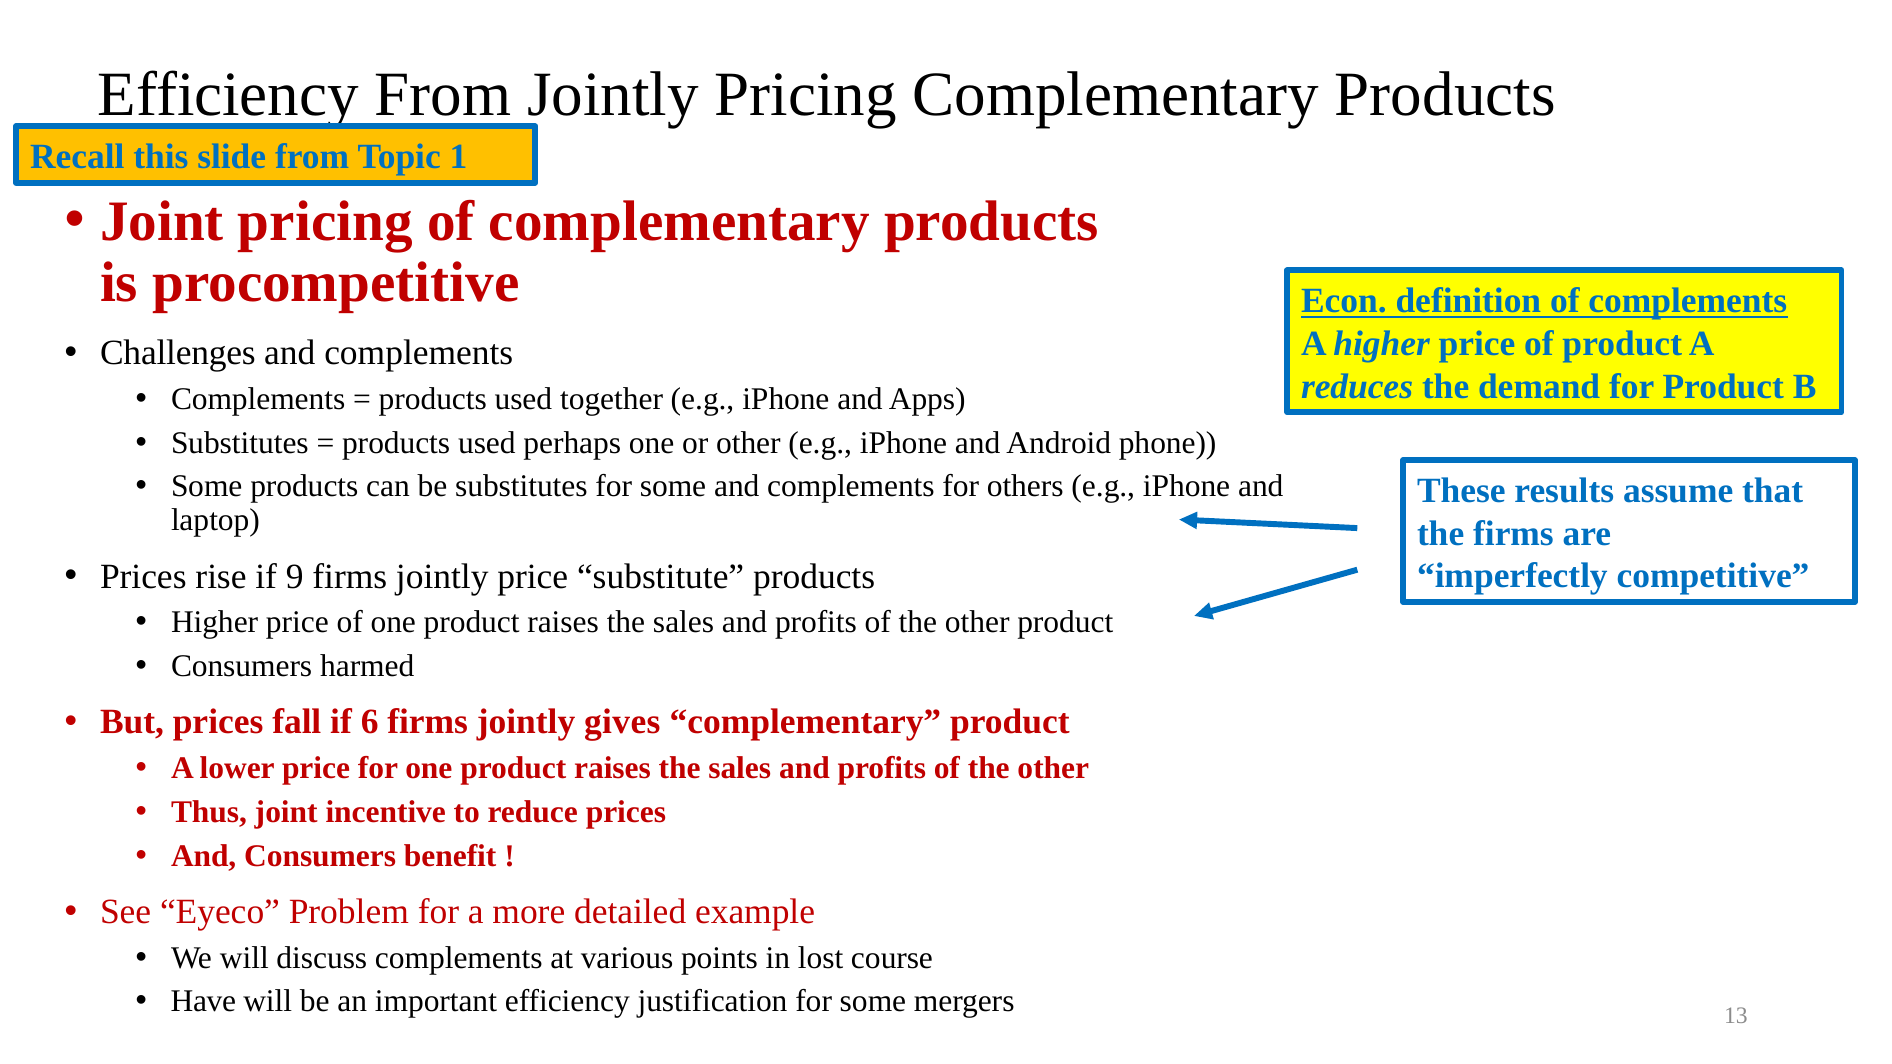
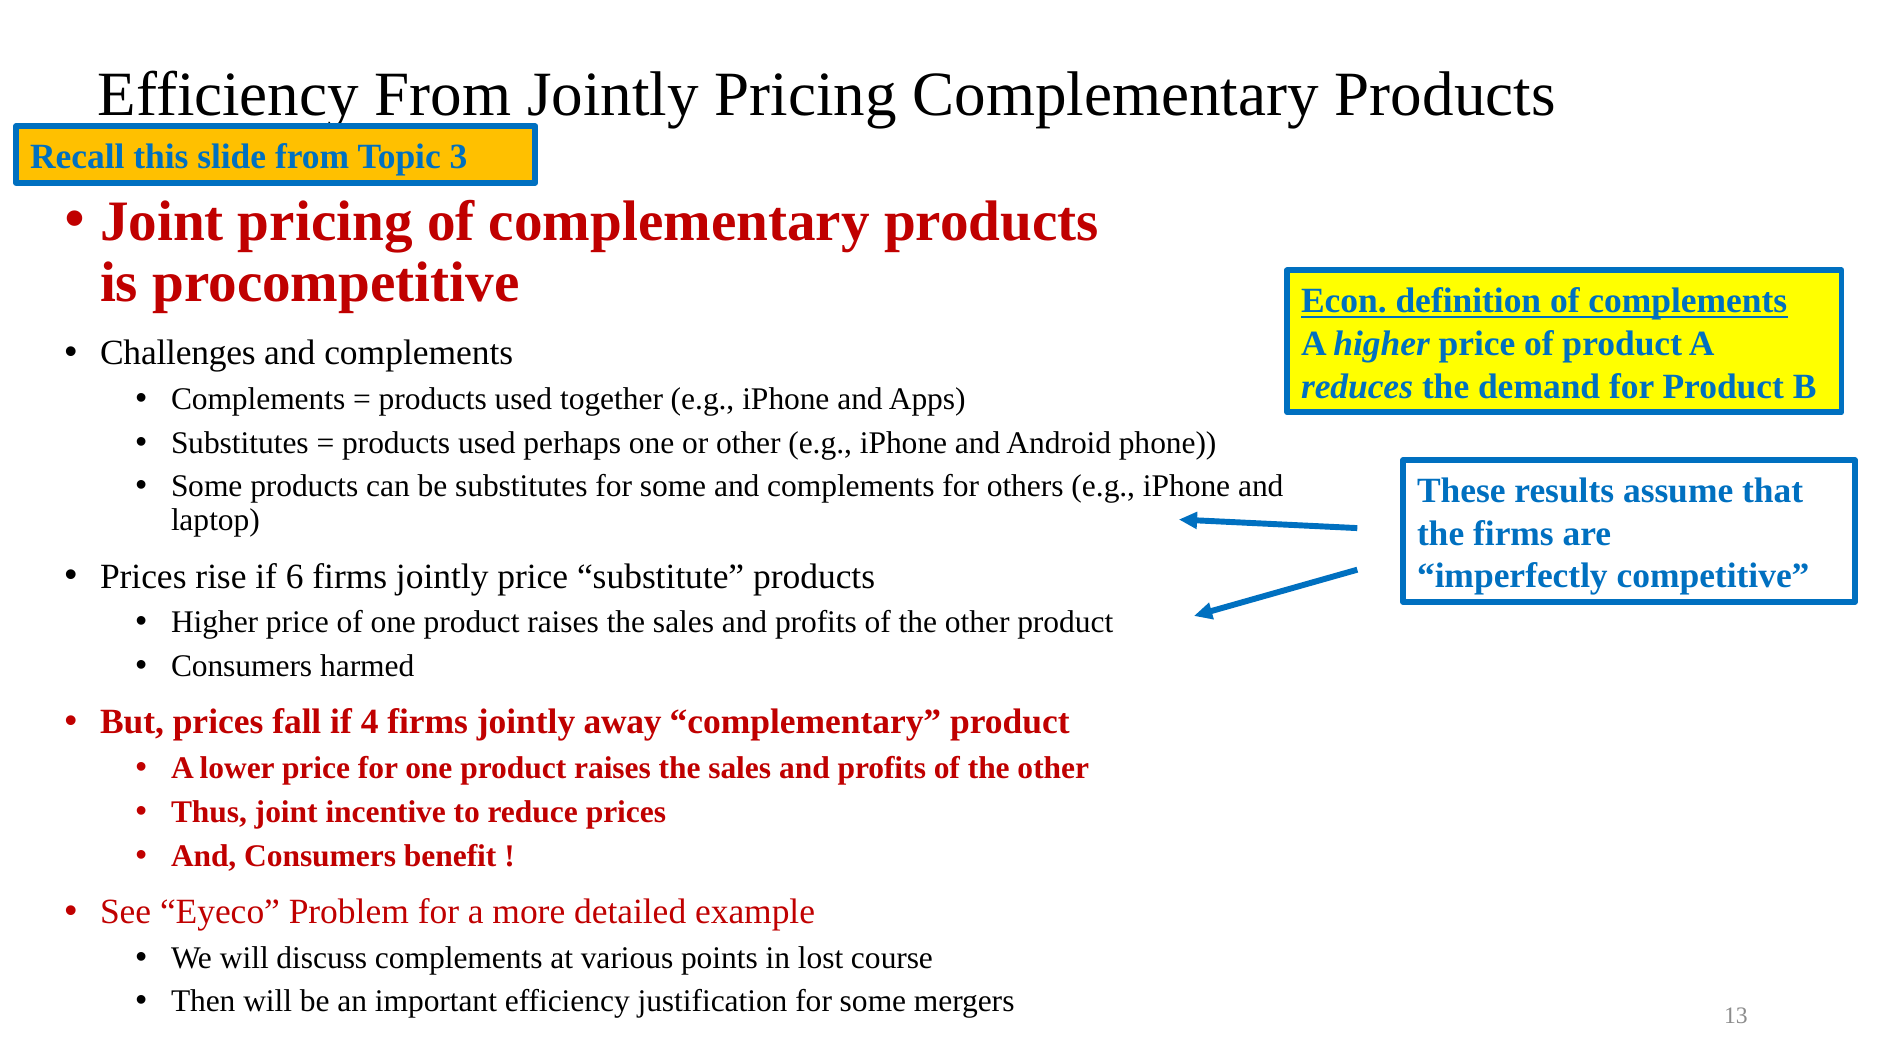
1: 1 -> 3 (459, 157)
9: 9 -> 6 (295, 577)
6: 6 -> 4 (370, 722)
gives: gives -> away (623, 722)
Have: Have -> Then (203, 1002)
